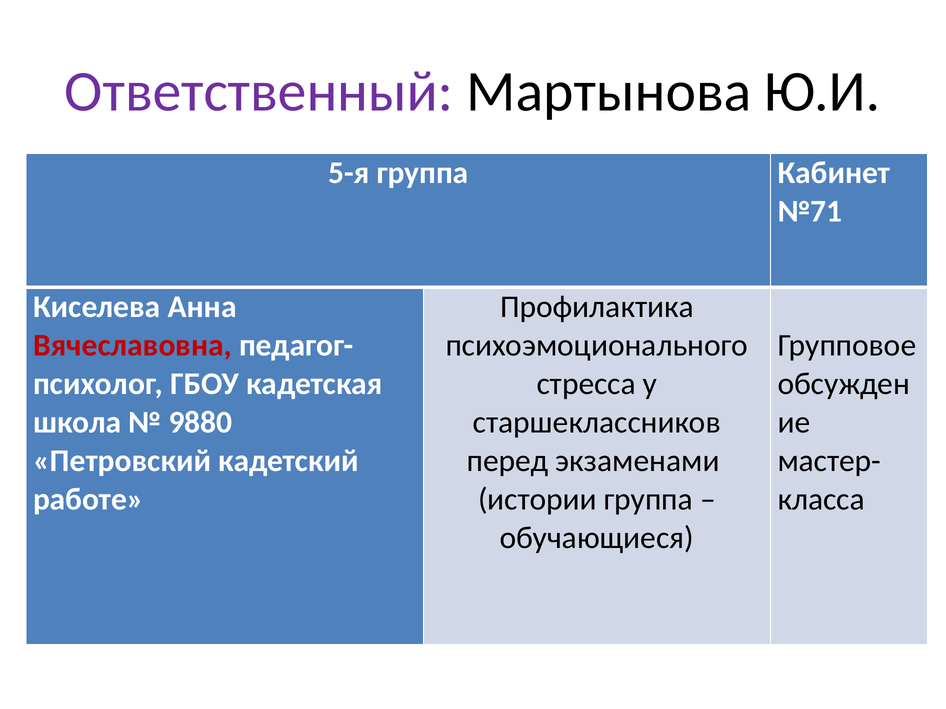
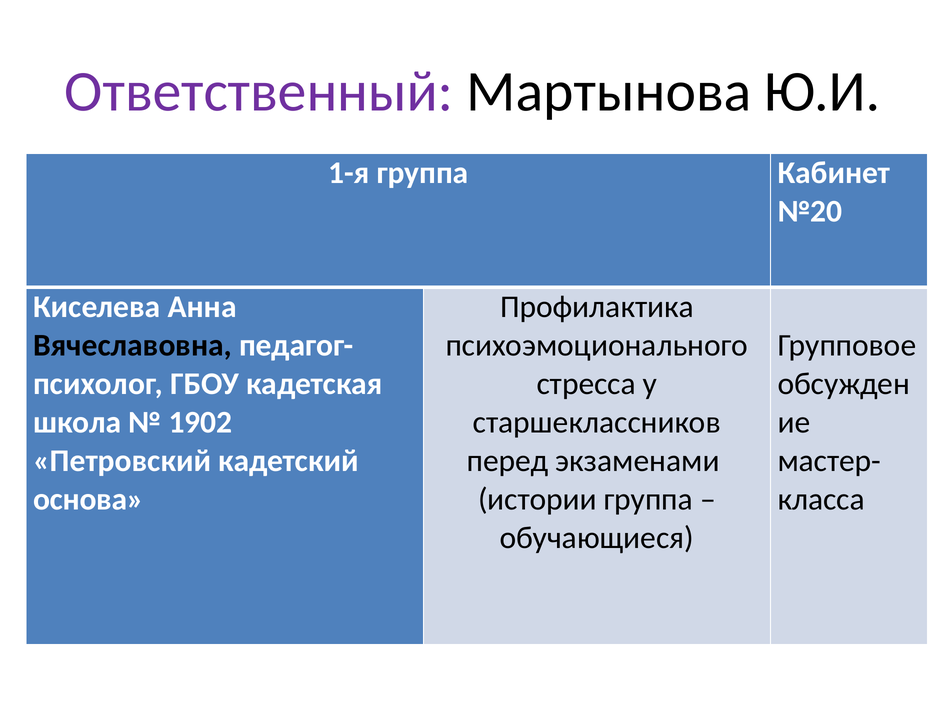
5-я: 5-я -> 1-я (349, 173)
№71: №71 -> №20 (810, 212)
Вячеславовна colour: red -> black (132, 346)
9880: 9880 -> 1902 (200, 423)
работе: работе -> основа (89, 500)
